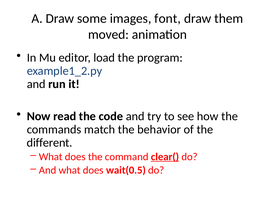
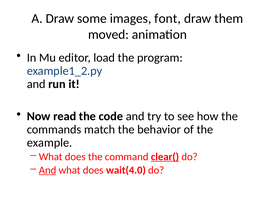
different: different -> example (50, 143)
And underline: none -> present (48, 170)
wait(0.5: wait(0.5 -> wait(4.0 (126, 170)
